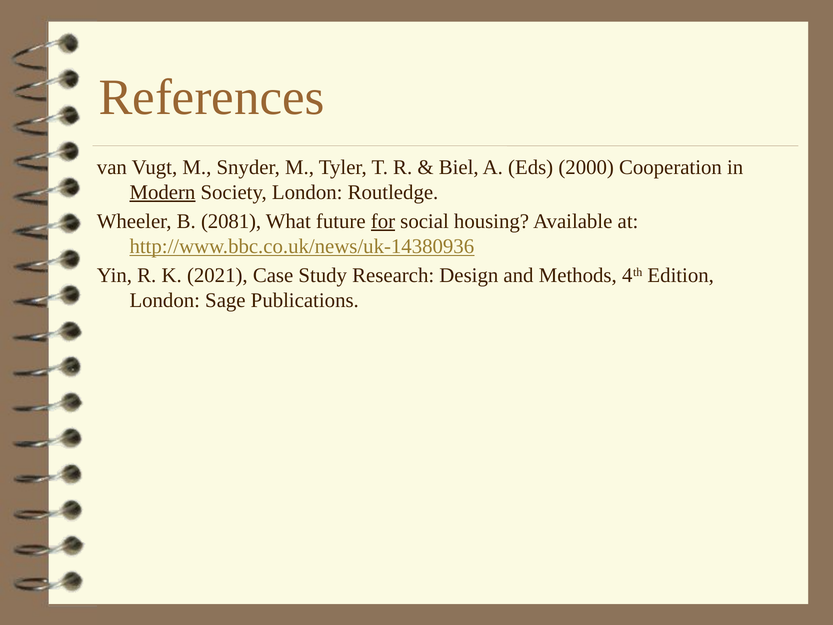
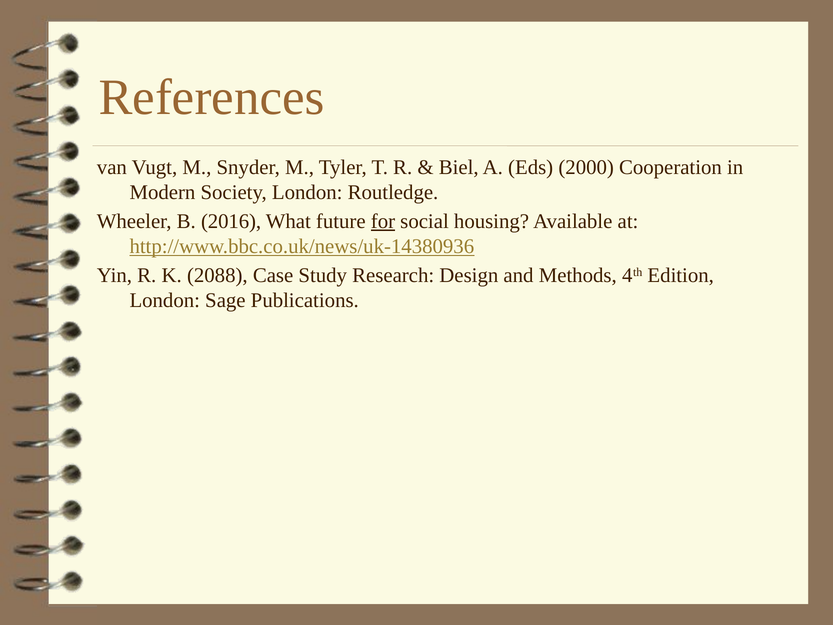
Modern underline: present -> none (162, 192)
2081: 2081 -> 2016 (231, 221)
2021: 2021 -> 2088 (217, 275)
